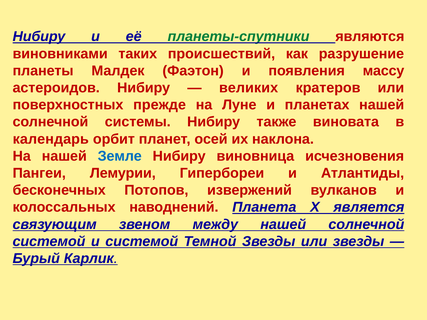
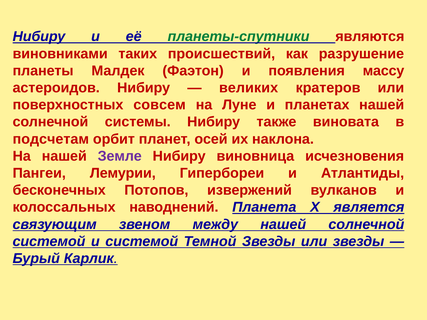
прежде: прежде -> совсем (160, 105)
календарь: календарь -> подсчетам (51, 139)
Земле colour: blue -> purple (120, 156)
